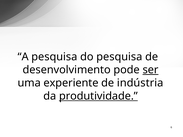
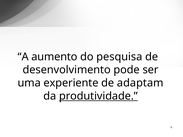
A pesquisa: pesquisa -> aumento (54, 57)
ser underline: present -> none (151, 70)
indústria: indústria -> adaptam (140, 83)
